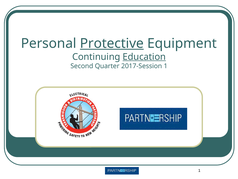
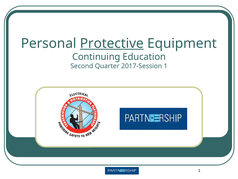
Education underline: present -> none (144, 57)
